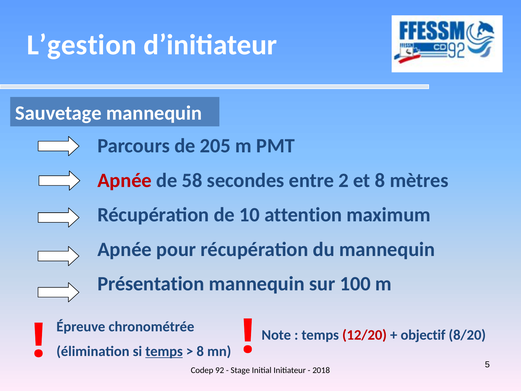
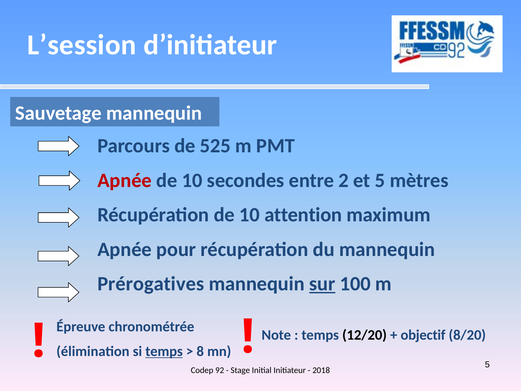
L’gestion: L’gestion -> L’session (82, 45)
205: 205 -> 525 (215, 146)
58: 58 -> 10 (192, 180)
et 8: 8 -> 5 (380, 180)
Présentation: Présentation -> Prérogatives (151, 284)
sur underline: none -> present (322, 284)
12/20 colour: red -> black (365, 335)
